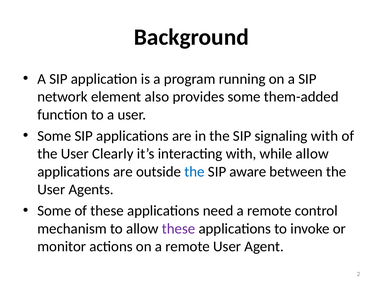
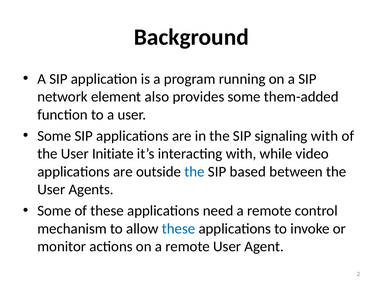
Clearly: Clearly -> Initiate (113, 154)
while allow: allow -> video (312, 154)
aware: aware -> based (248, 172)
these colour: purple -> blue (179, 229)
